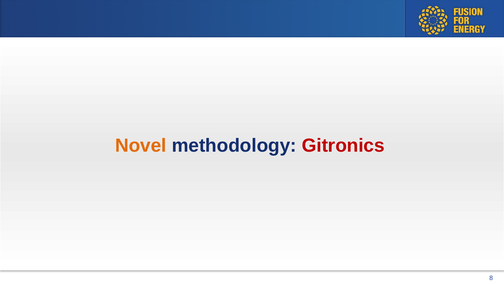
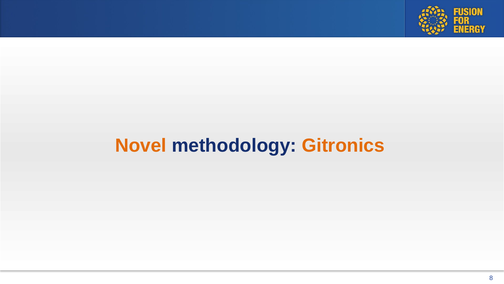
Gitronics colour: red -> orange (343, 145)
